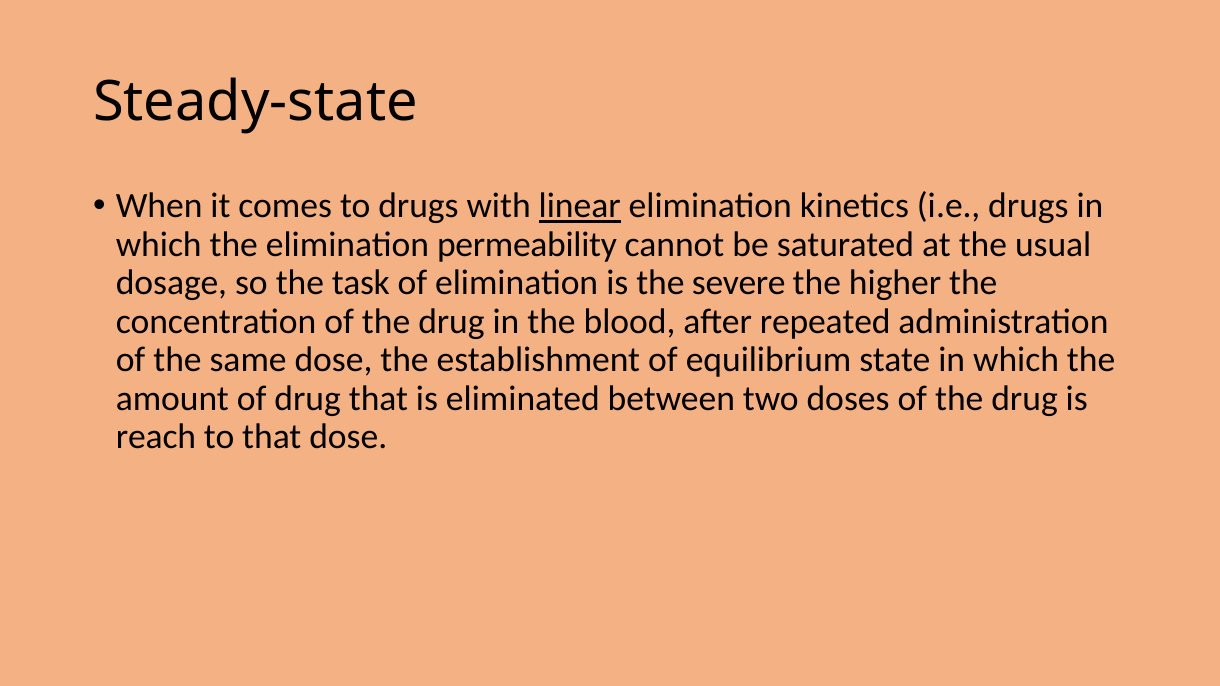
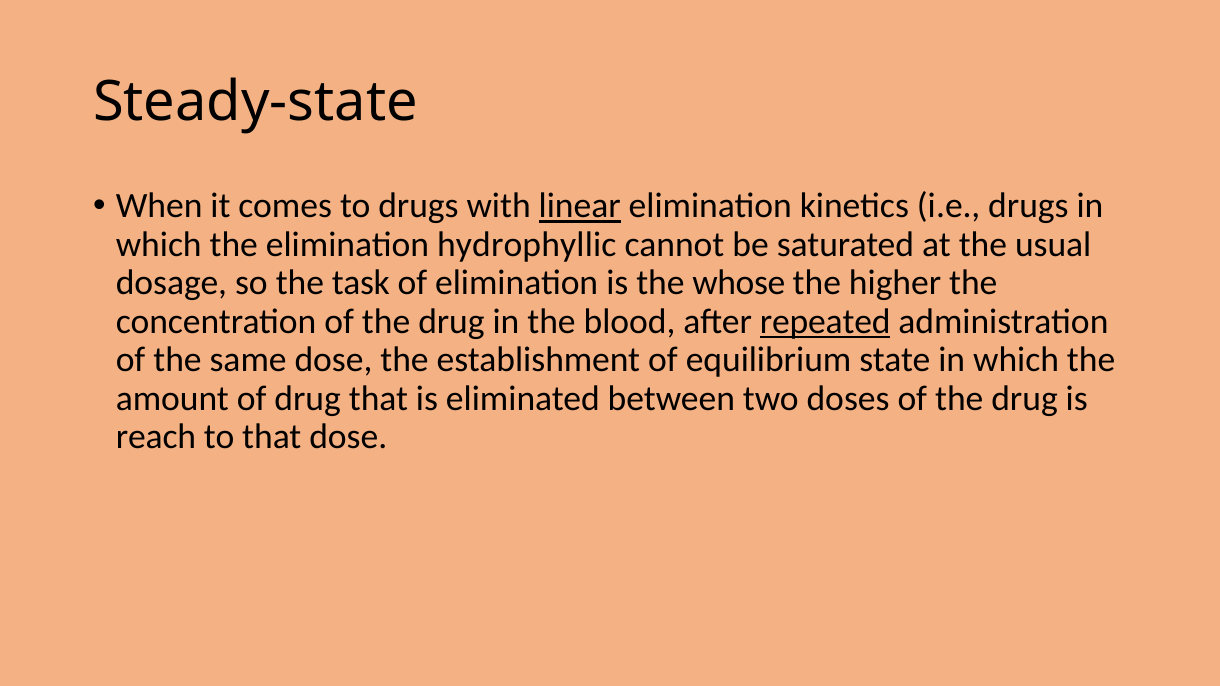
permeability: permeability -> hydrophyllic (527, 245)
severe: severe -> whose (739, 283)
repeated underline: none -> present (825, 322)
